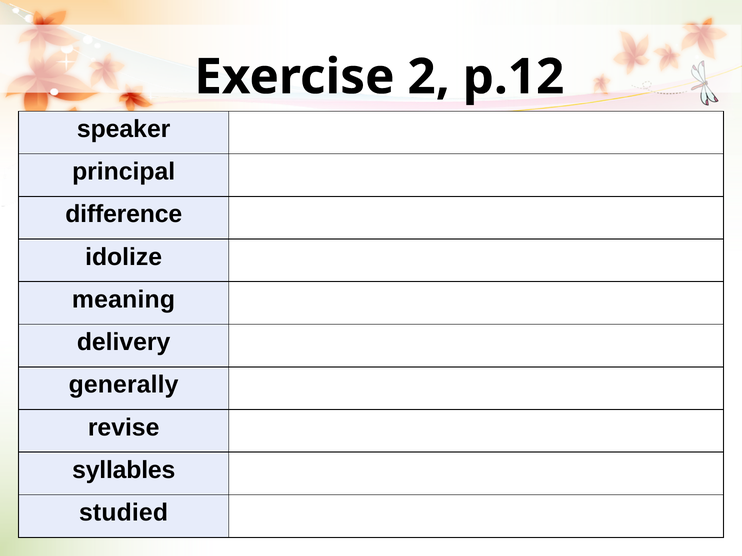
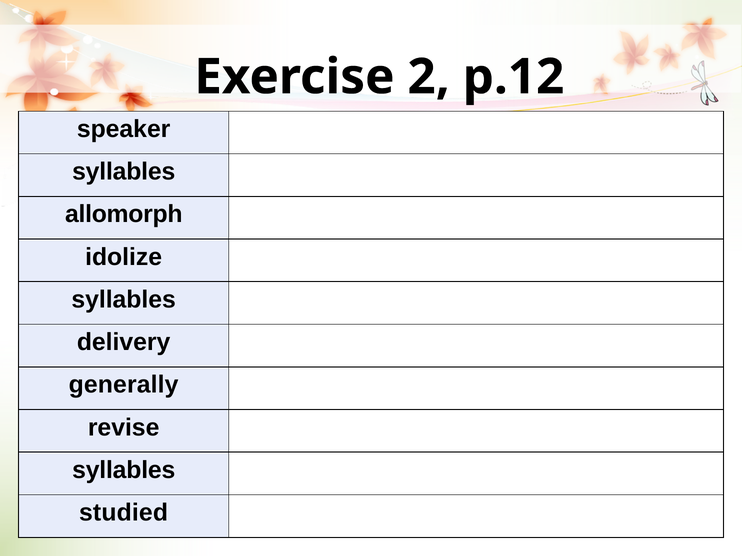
principal: principal -> syllables (124, 172)
difference: difference -> allomorph (124, 215)
meaning: meaning -> syllables (124, 300)
